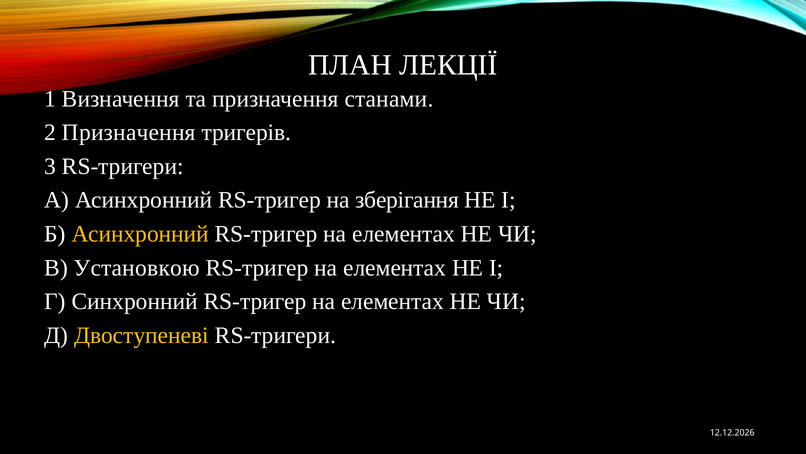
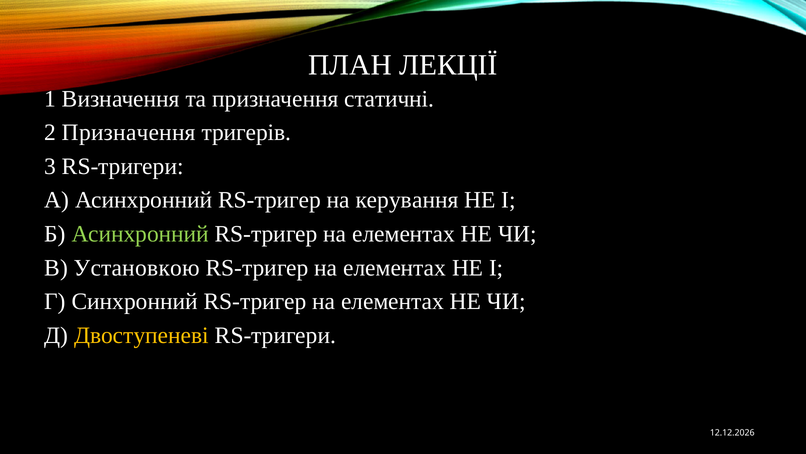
станами: станами -> статичні (389, 99)
зберігання: зберігання -> керування (407, 200)
Асинхронний colour: yellow -> light green (140, 234)
